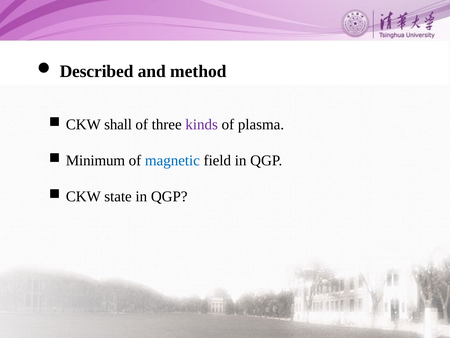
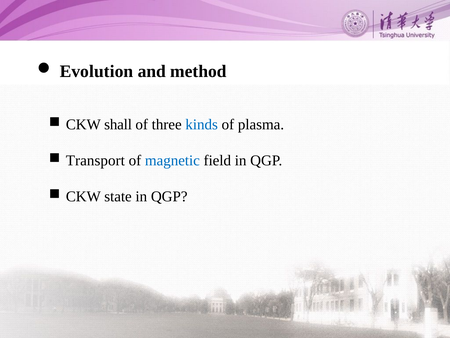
Described: Described -> Evolution (97, 71)
kinds colour: purple -> blue (202, 124)
Minimum: Minimum -> Transport (95, 160)
